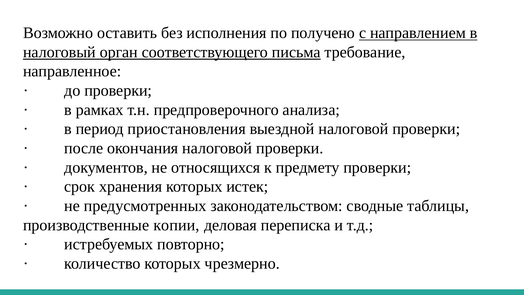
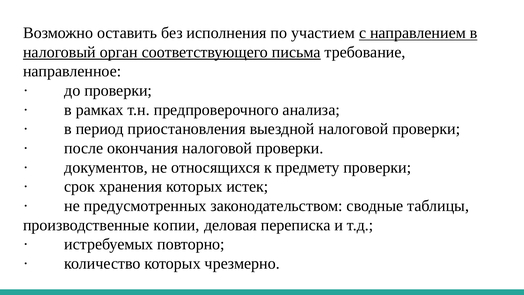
получено: получено -> участием (323, 33)
